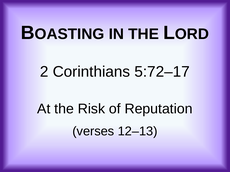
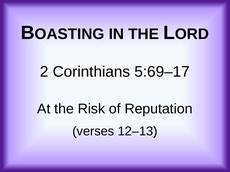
5:72–17: 5:72–17 -> 5:69–17 (162, 72)
